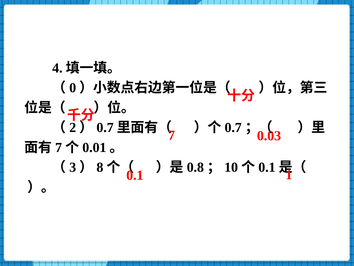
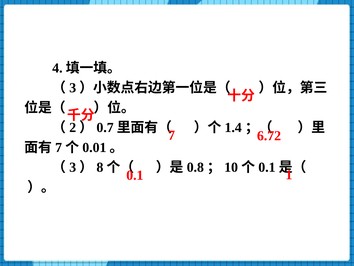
0: 0 -> 3 (73, 88)
0.7: 0.7 -> 1.4 (233, 127)
0.03: 0.03 -> 6.72 (269, 135)
